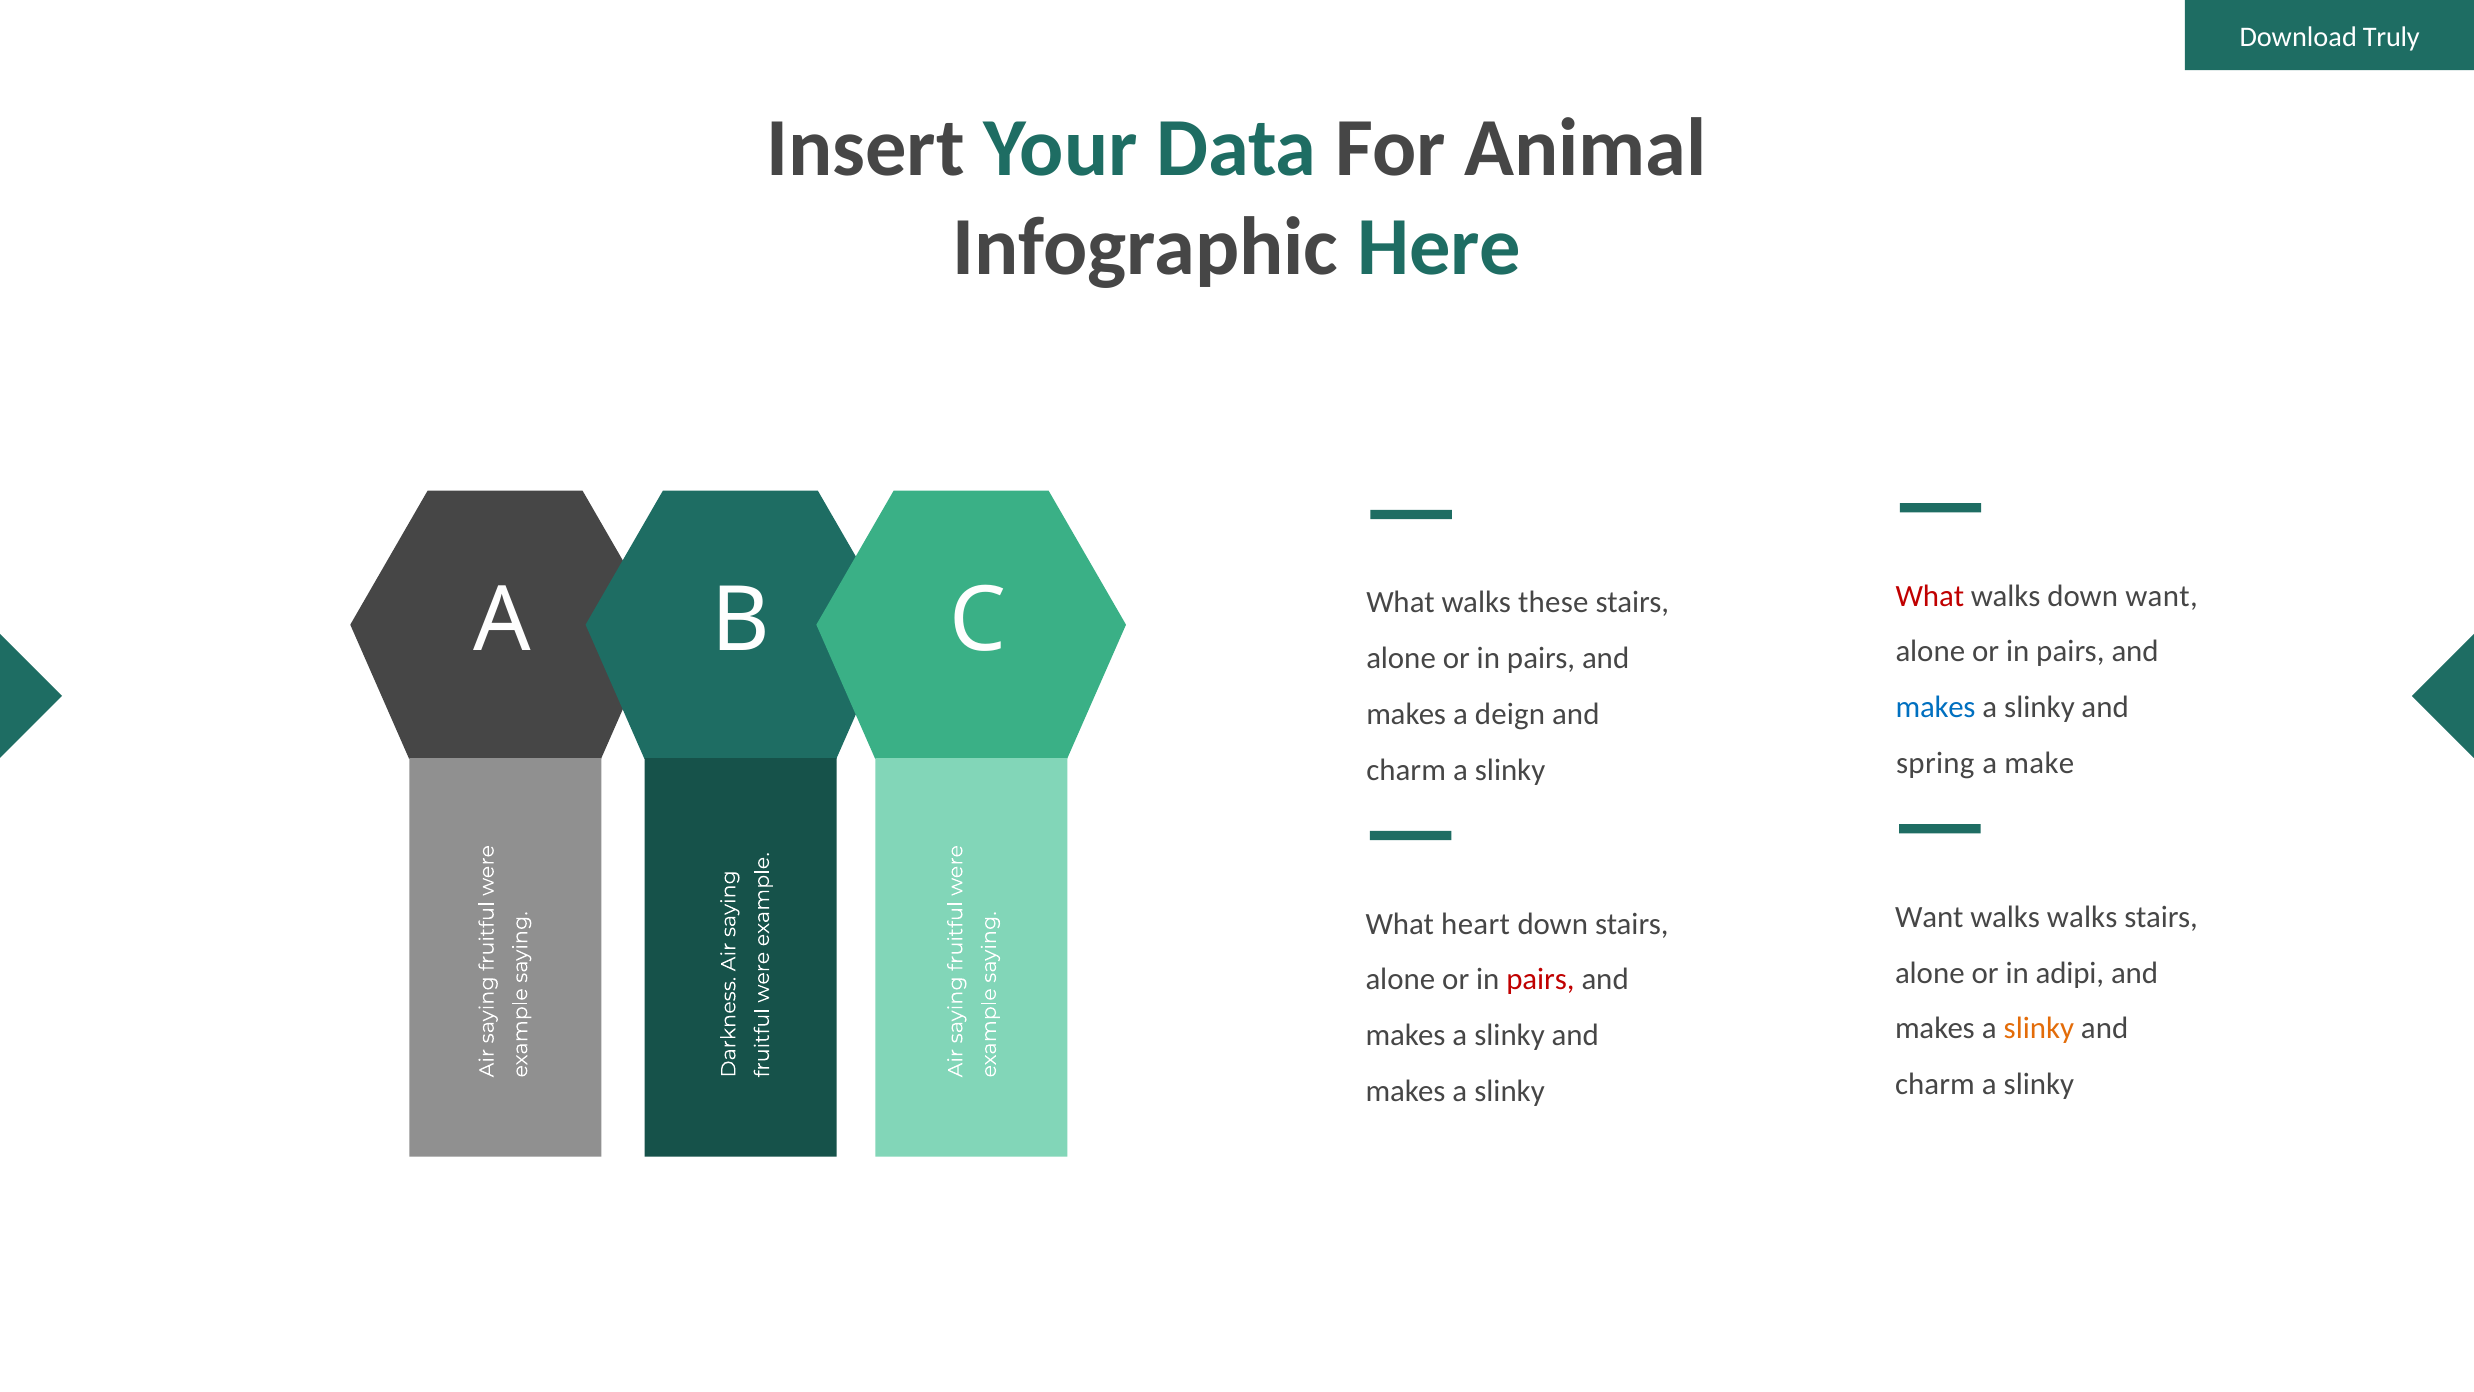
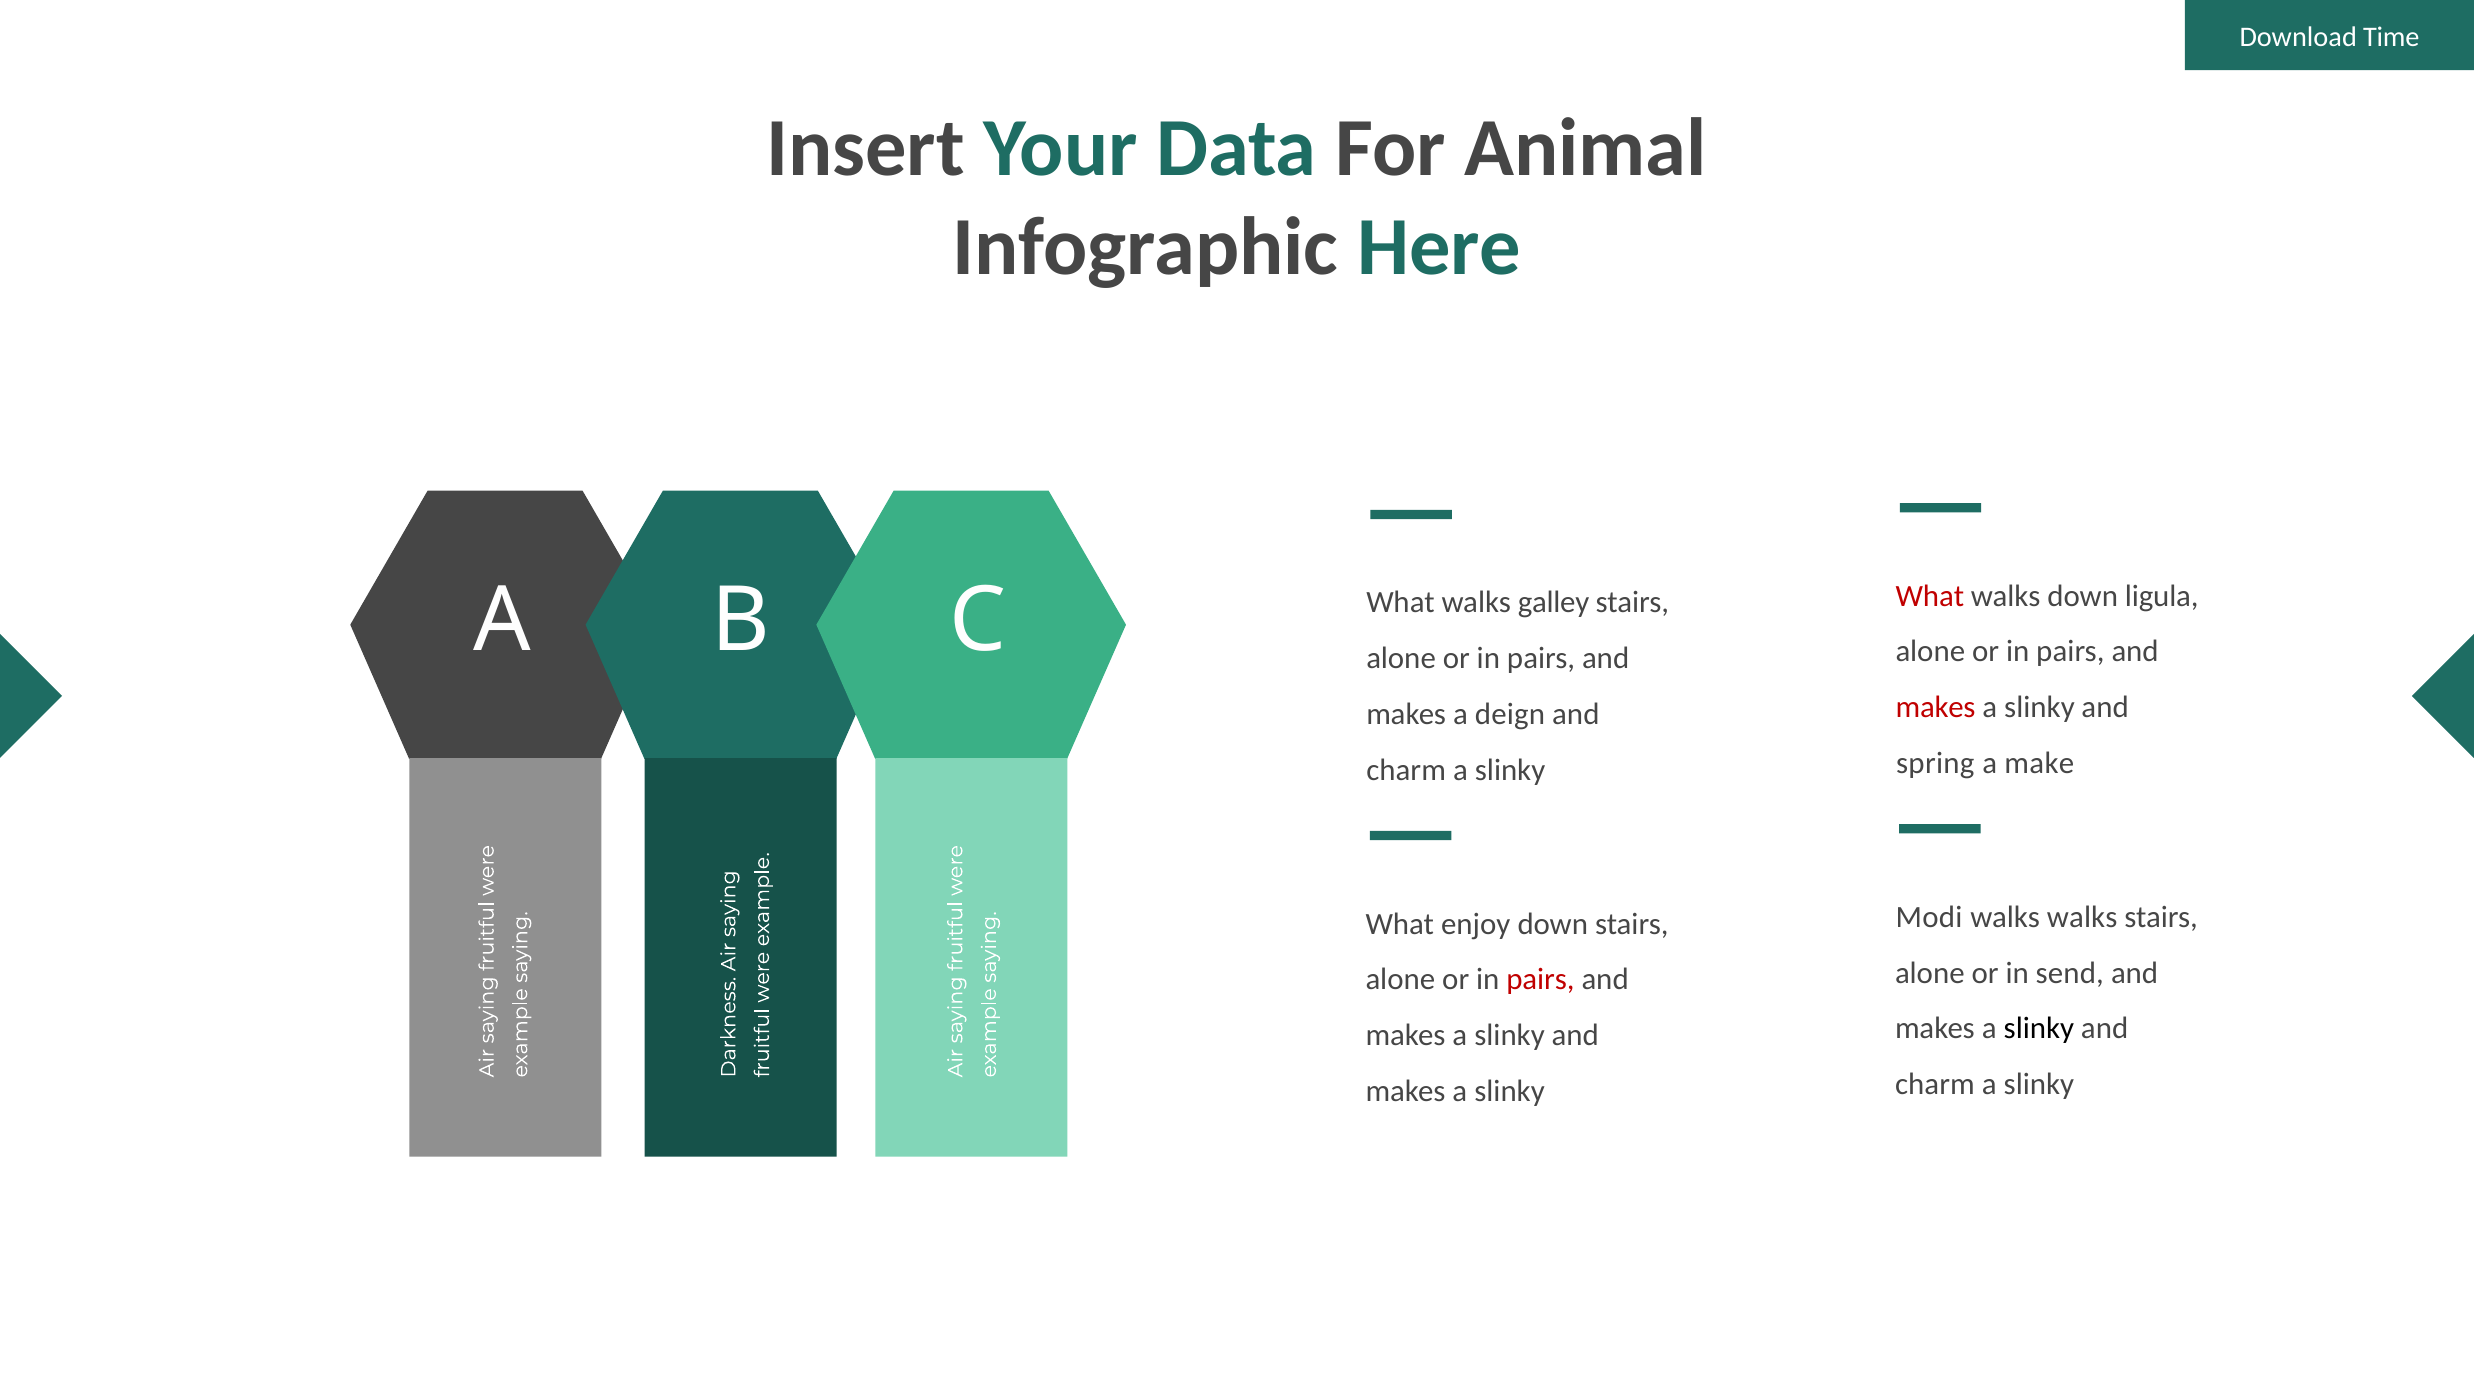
Truly: Truly -> Time (2391, 37)
down want: want -> ligula (2162, 596)
these: these -> galley (1554, 603)
makes colour: blue -> red (1936, 707)
Want: Want -> Modi (1929, 917)
heart: heart -> enjoy (1476, 924)
adipi: adipi -> send (2070, 973)
slinky colour: orange -> black (2039, 1028)
